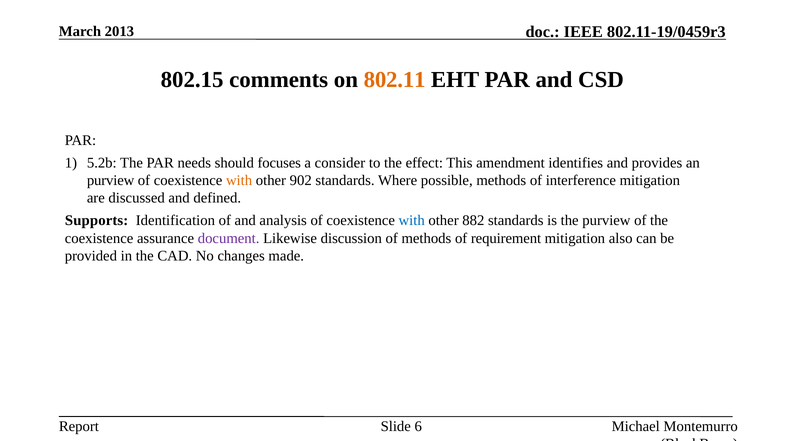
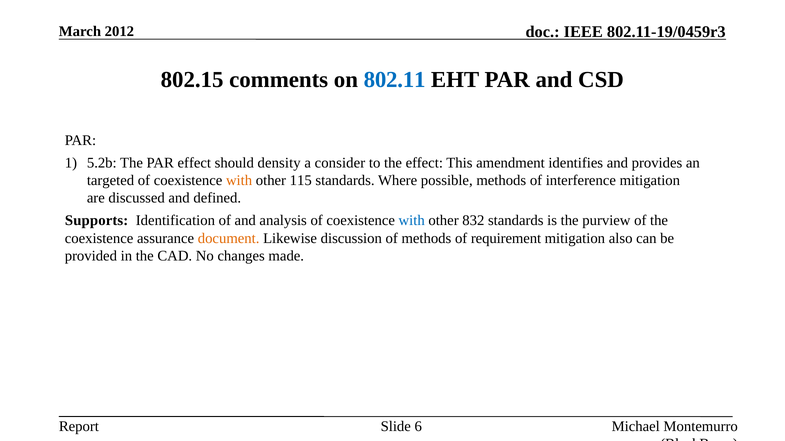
2013: 2013 -> 2012 (119, 31)
802.11 colour: orange -> blue (395, 80)
PAR needs: needs -> effect (194, 163)
focuses: focuses -> density (279, 163)
purview: purview -> targeted (111, 181)
902: 902 -> 115 (301, 181)
882: 882 -> 832 (473, 221)
document colour: purple -> orange (229, 239)
